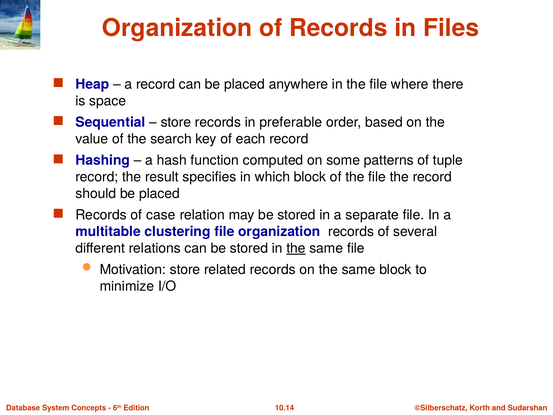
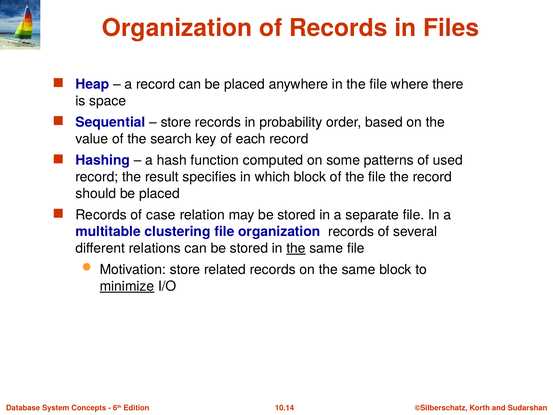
preferable: preferable -> probability (291, 122)
tuple: tuple -> used (448, 160)
minimize underline: none -> present (127, 286)
